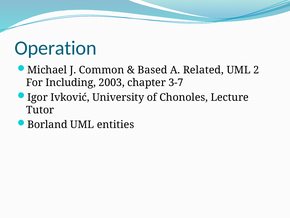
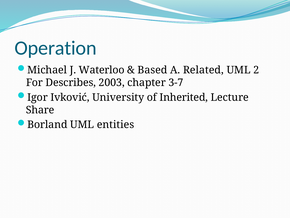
Common: Common -> Waterloo (102, 70)
Including: Including -> Describes (71, 82)
Chonoles: Chonoles -> Inherited (184, 97)
Tutor: Tutor -> Share (40, 110)
